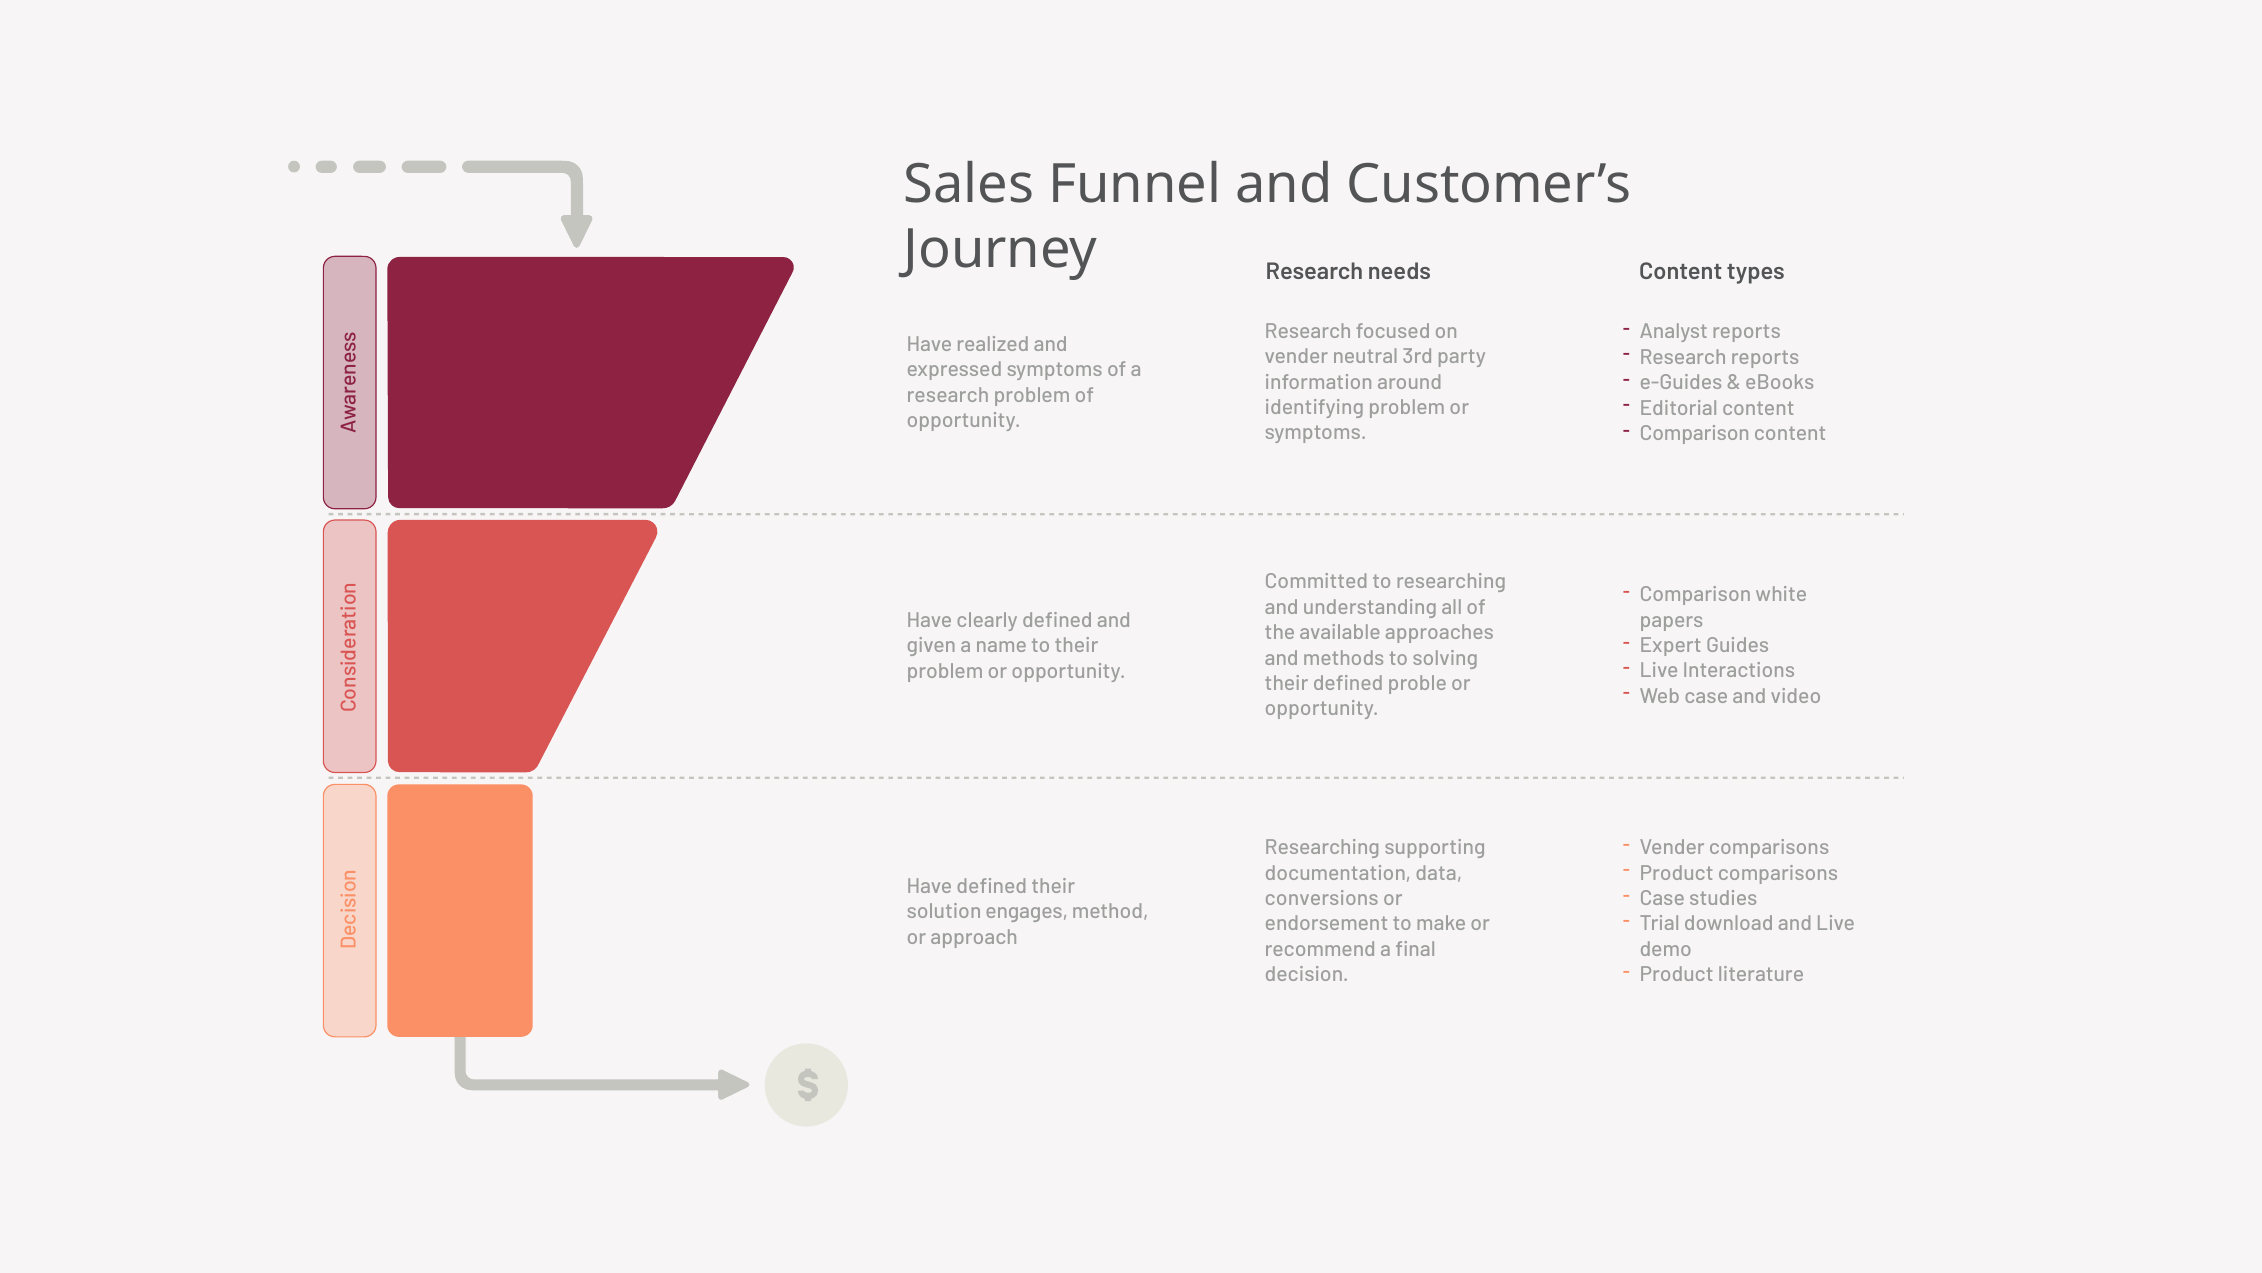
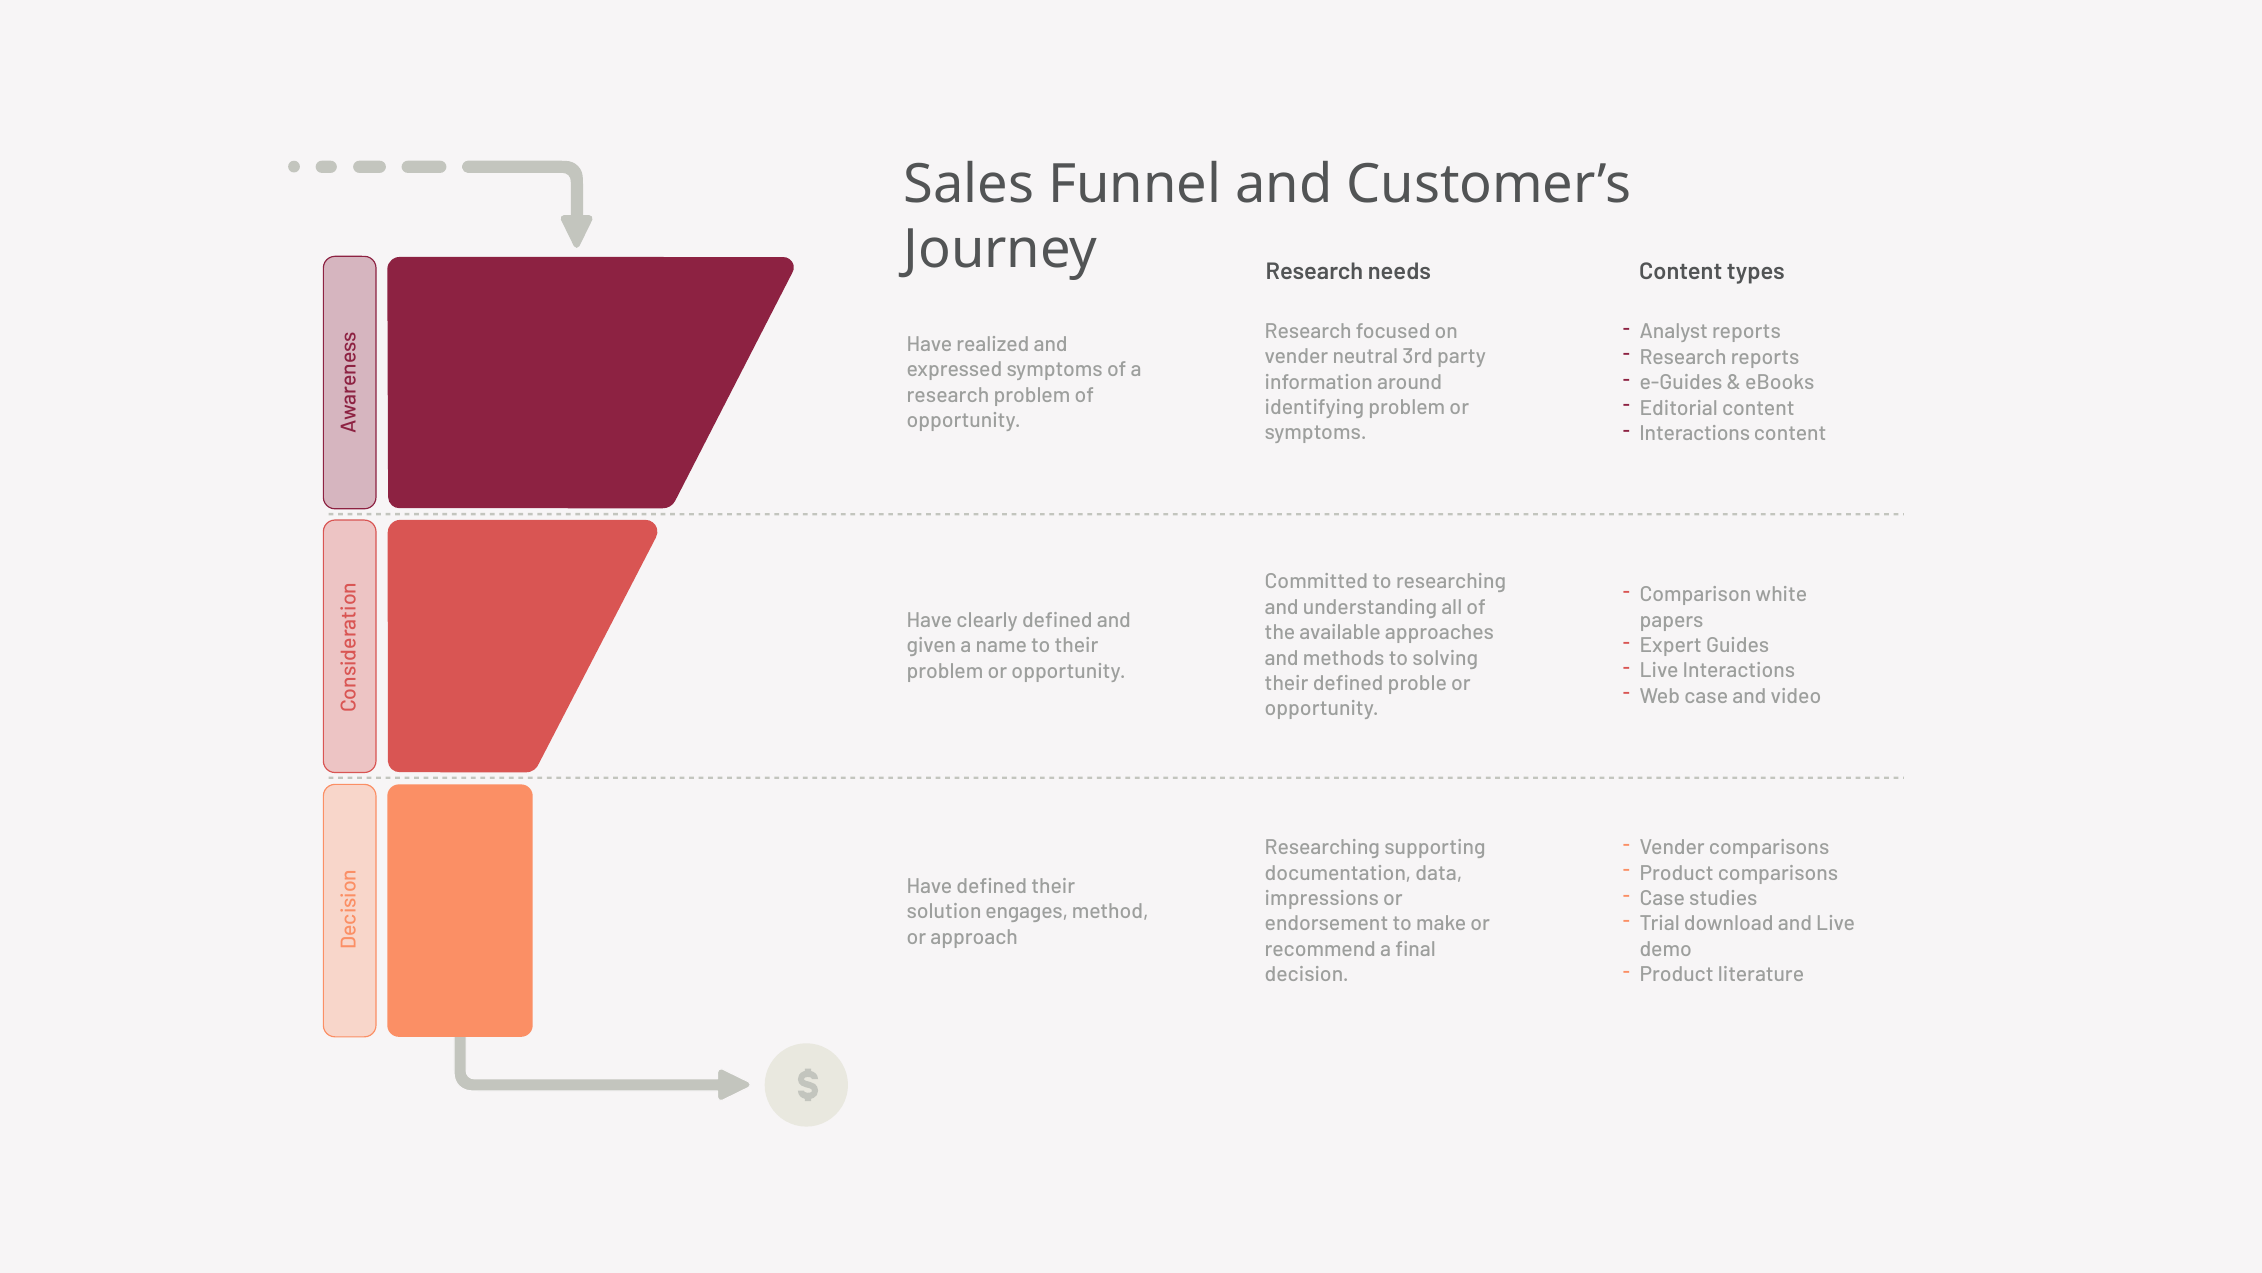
Comparison: Comparison -> Interactions (1695, 434)
conversions: conversions -> impressions (1322, 898)
